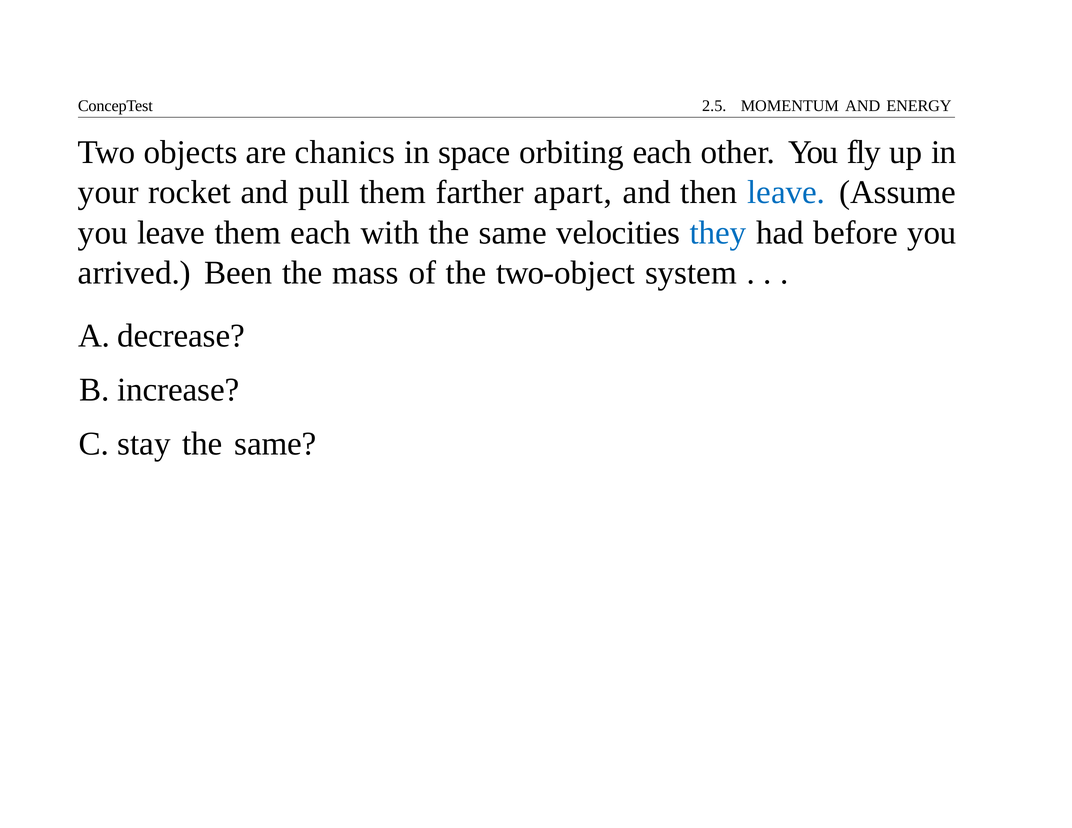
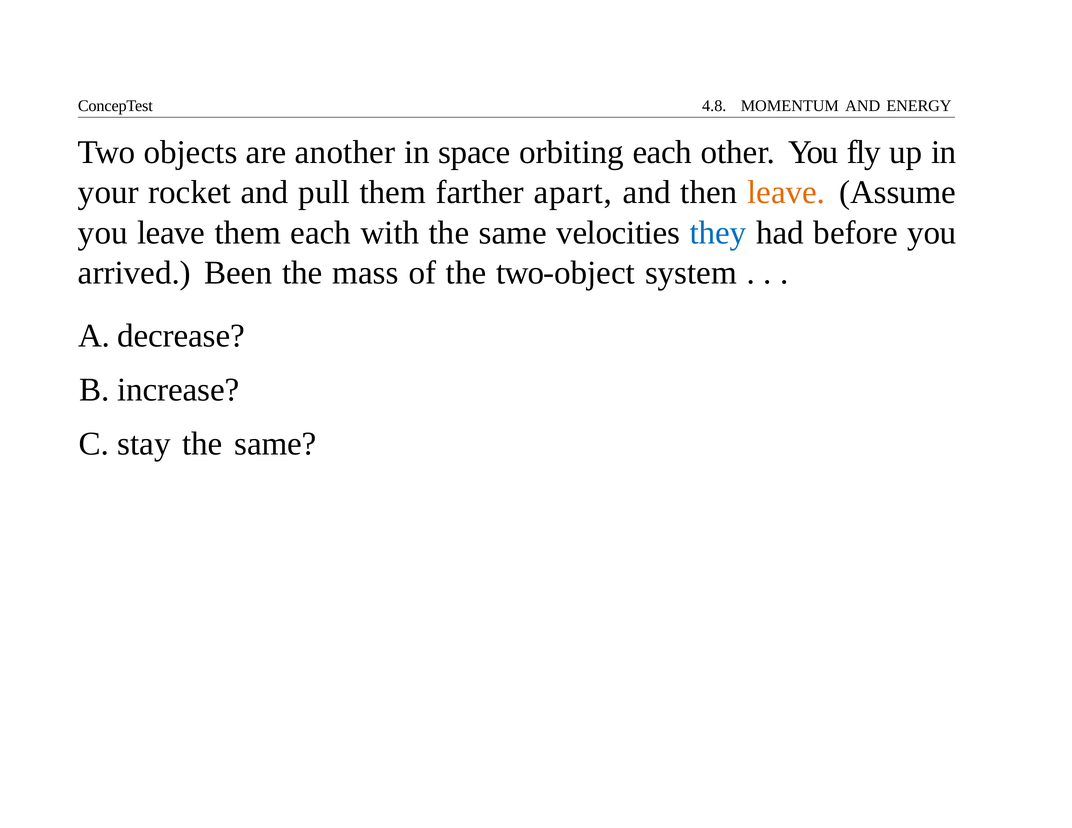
2.5: 2.5 -> 4.8 (714, 106)
chanics: chanics -> another (345, 152)
leave colour: blue -> orange (786, 193)
